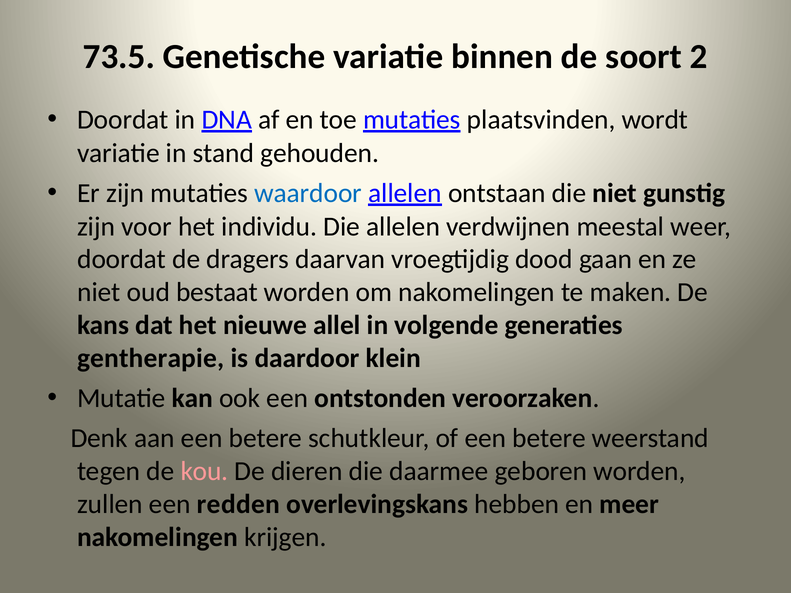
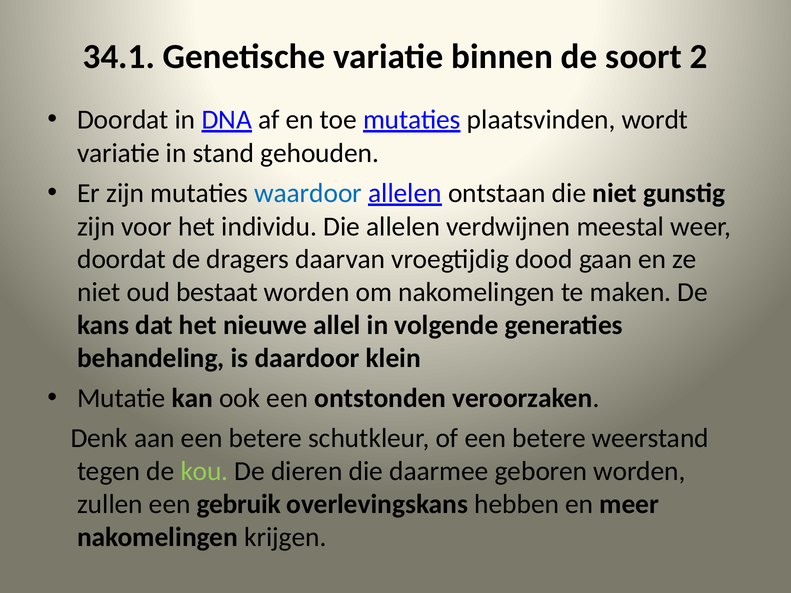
73.5: 73.5 -> 34.1 (119, 57)
gentherapie: gentherapie -> behandeling (151, 358)
kou colour: pink -> light green (205, 471)
redden: redden -> gebruik (239, 504)
